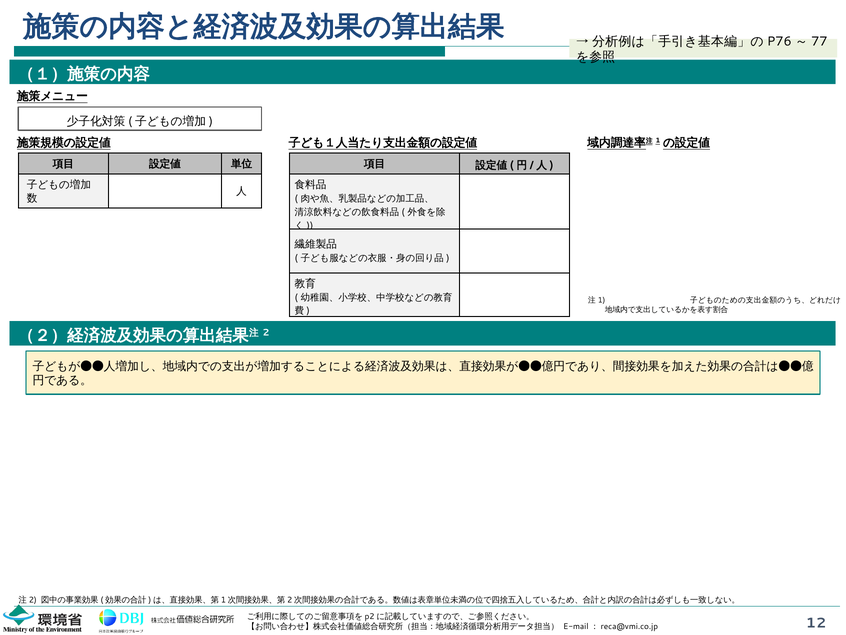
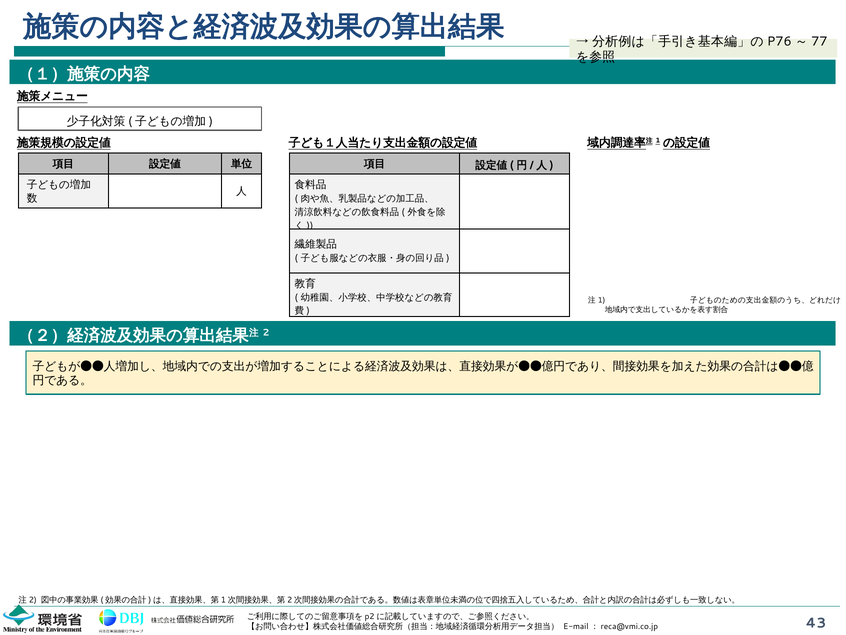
12: 12 -> 43 (816, 623)
